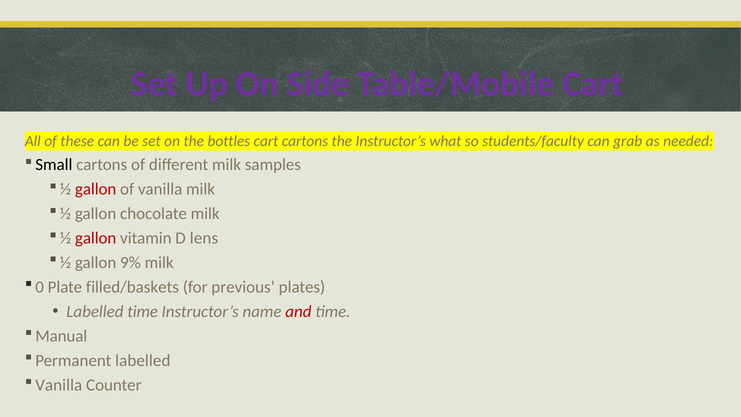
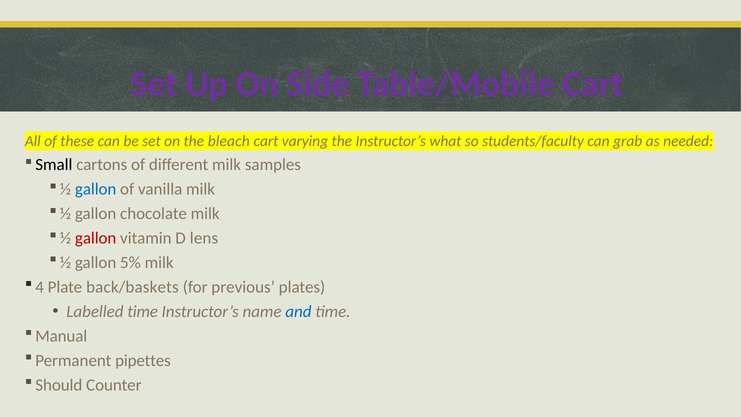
bottles: bottles -> bleach (229, 141)
cart cartons: cartons -> varying (305, 141)
gallon colour: red -> blue (96, 189)
9%: 9% -> 5% (130, 263)
0: 0 -> 4 (40, 287)
filled/baskets: filled/baskets -> back/baskets (132, 287)
and colour: red -> blue (298, 311)
Permanent labelled: labelled -> pipettes (143, 360)
Vanilla: Vanilla -> Should (59, 385)
